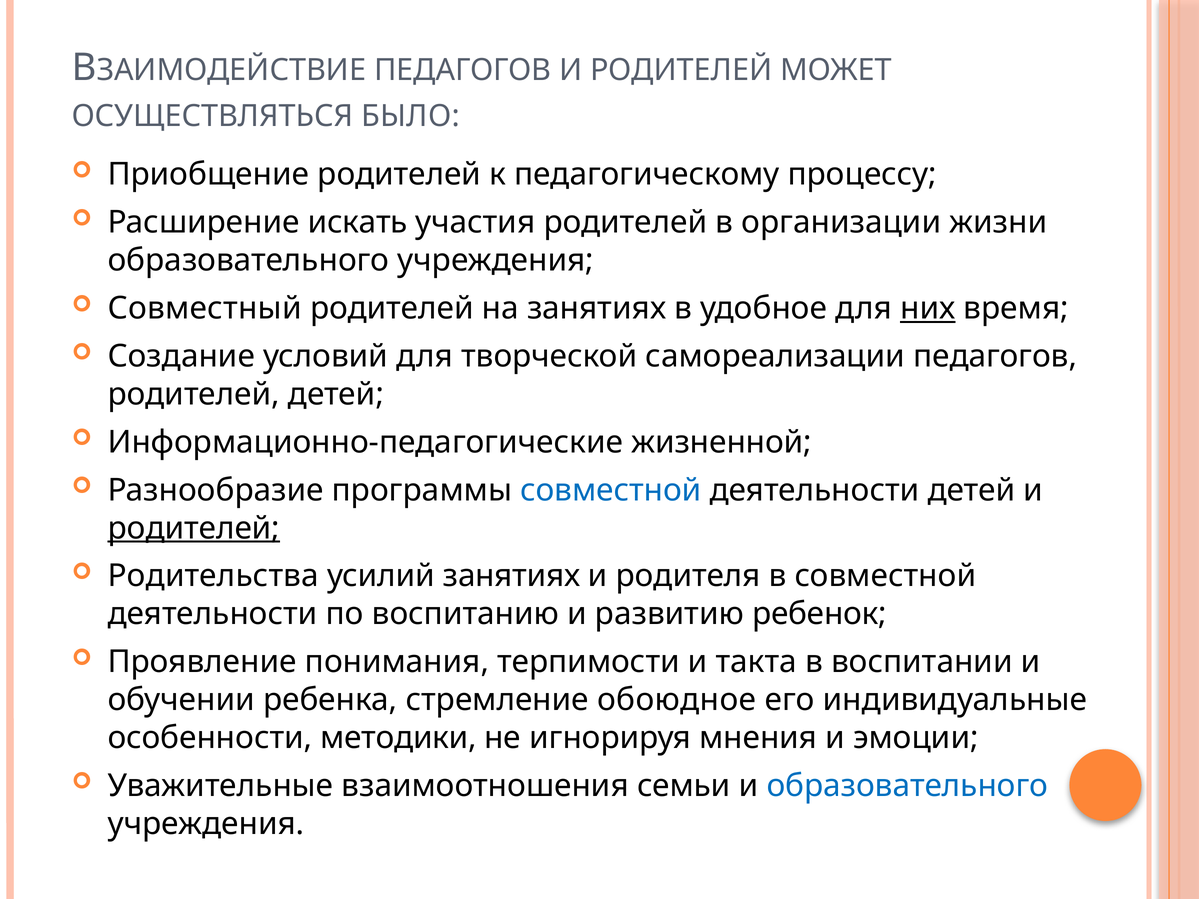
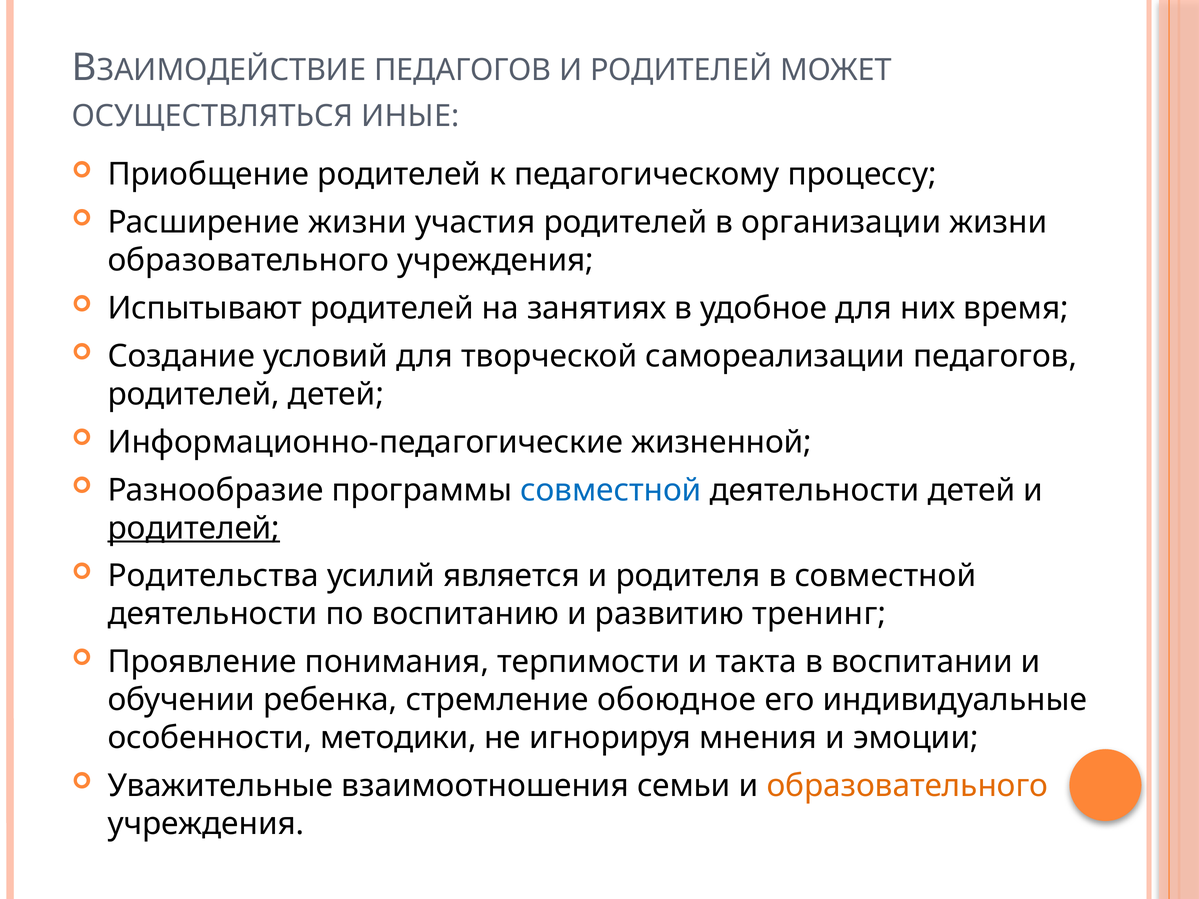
БЫЛО: БЫЛО -> ИНЫЕ (410, 116)
Расширение искать: искать -> жизни (357, 223)
Совместный: Совместный -> Испытывают (205, 308)
них underline: present -> none (928, 308)
усилий занятиях: занятиях -> является (512, 576)
ребенок: ребенок -> тренинг (819, 614)
образовательного colour: blue -> orange (907, 786)
